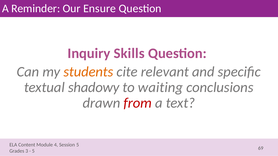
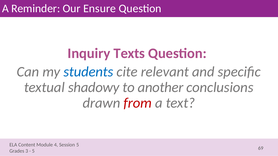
Skills: Skills -> Texts (129, 53)
students colour: orange -> blue (88, 72)
waiting: waiting -> another (161, 88)
